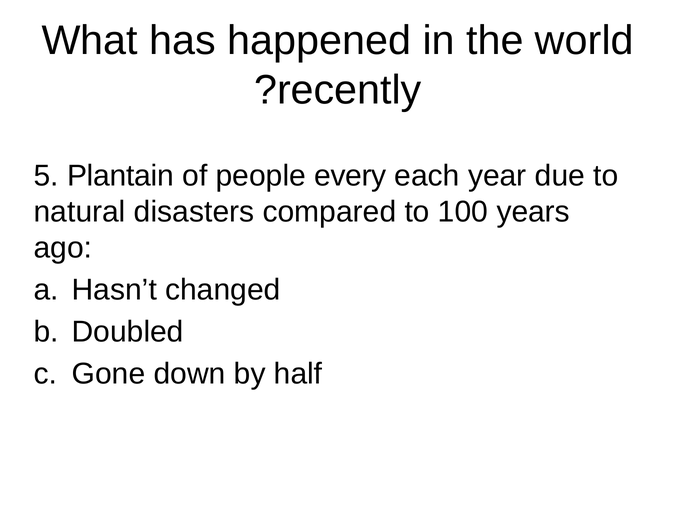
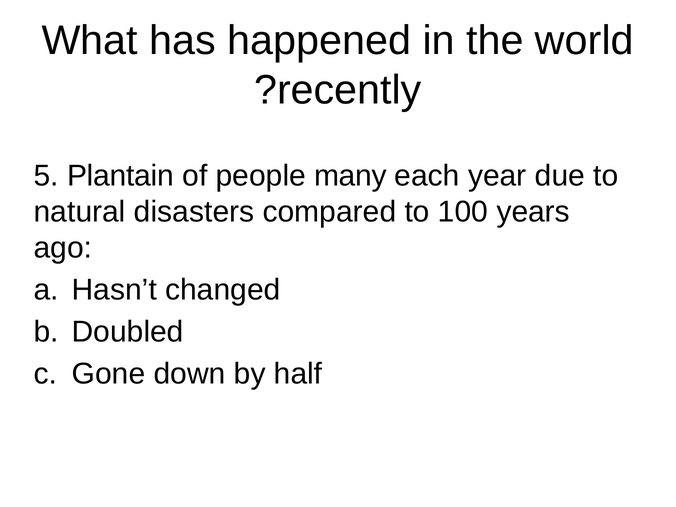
every: every -> many (350, 176)
